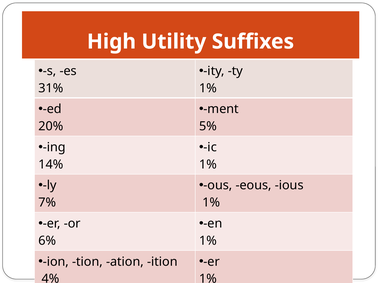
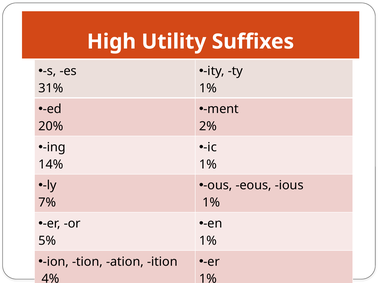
5%: 5% -> 2% (208, 126)
6%: 6% -> 5% (47, 241)
